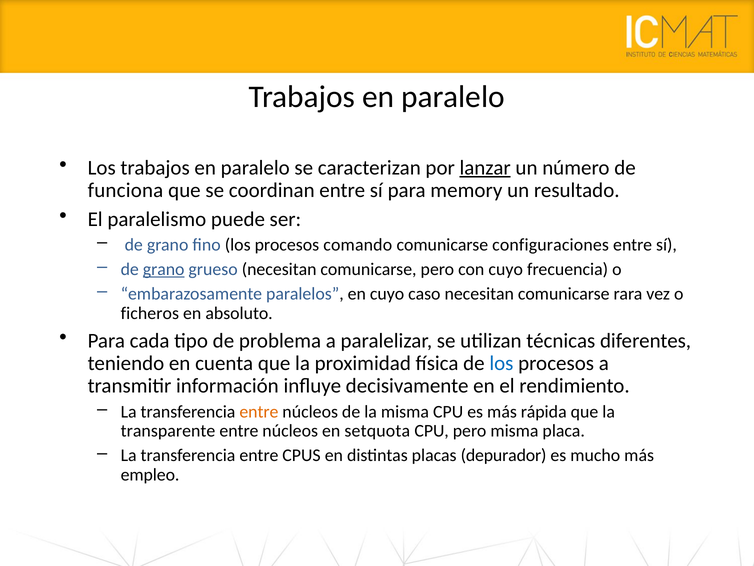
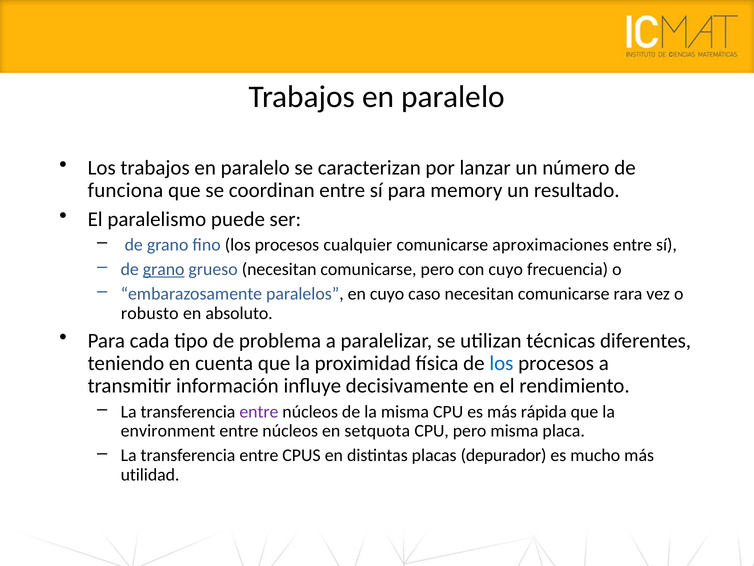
lanzar underline: present -> none (485, 168)
comando: comando -> cualquier (358, 245)
configuraciones: configuraciones -> aproximaciones (551, 245)
ficheros: ficheros -> robusto (150, 313)
entre colour: orange -> purple (259, 411)
transparente: transparente -> environment (168, 431)
empleo: empleo -> utilidad (150, 474)
